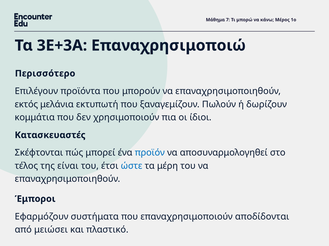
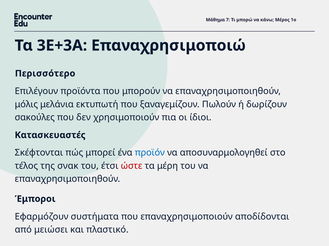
εκτός: εκτός -> μόλις (26, 105)
κομμάτια: κομμάτια -> σακούλες (35, 118)
είναι: είναι -> σνακ (68, 166)
ώστε colour: blue -> red (132, 166)
